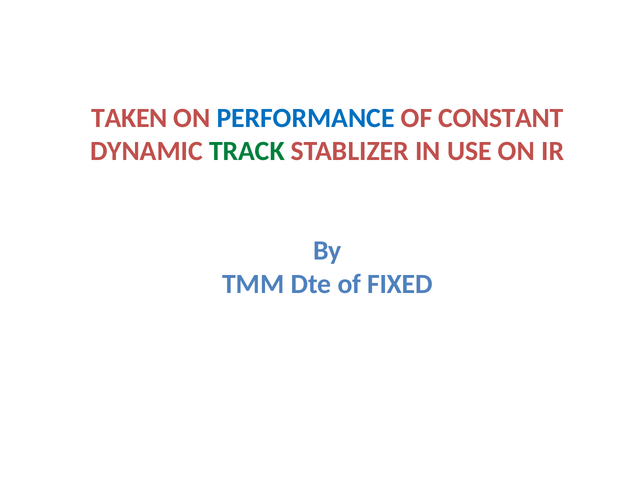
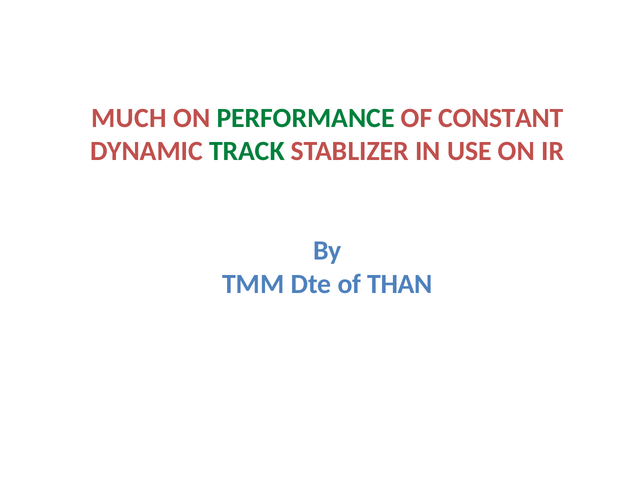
TAKEN: TAKEN -> MUCH (129, 118)
PERFORMANCE colour: blue -> green (306, 118)
FIXED: FIXED -> THAN (400, 284)
